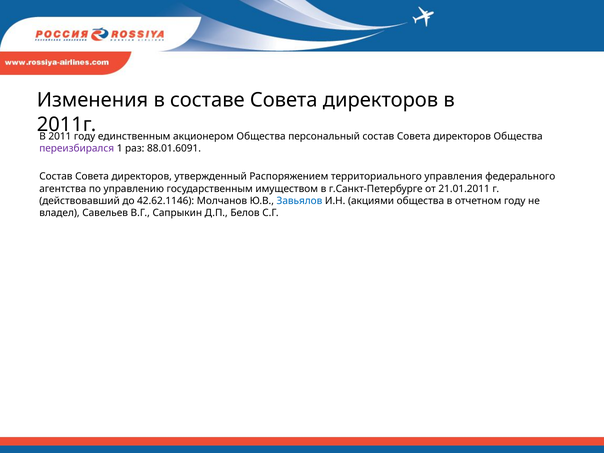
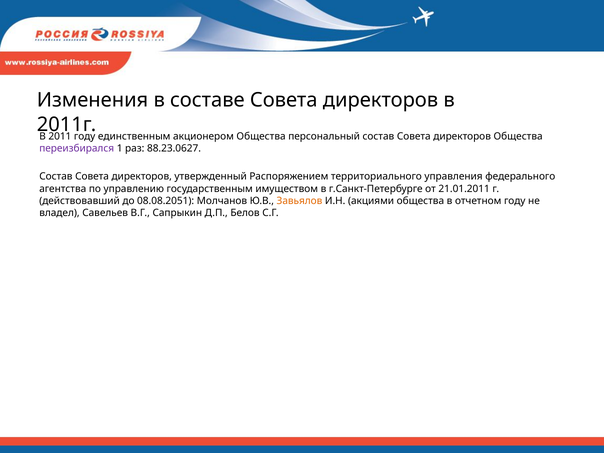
88.01.6091: 88.01.6091 -> 88.23.0627 (174, 148)
42.62.1146: 42.62.1146 -> 08.08.2051 (166, 201)
Завьялов colour: blue -> orange (299, 201)
